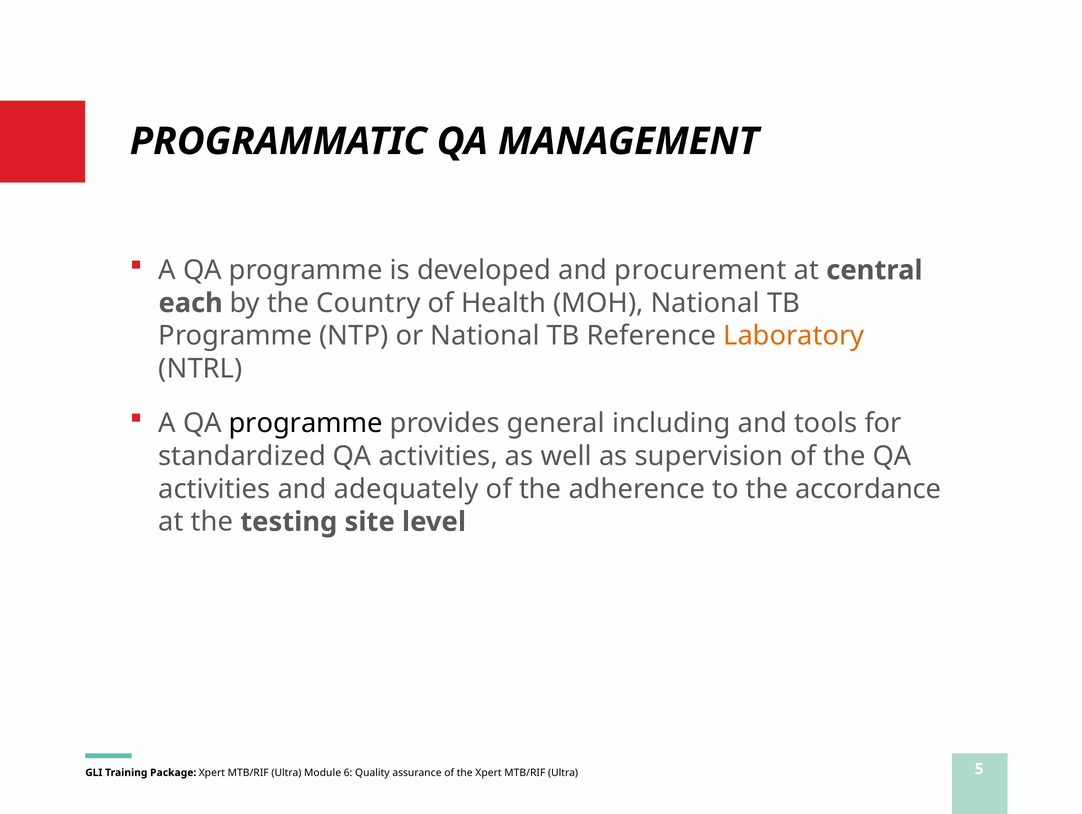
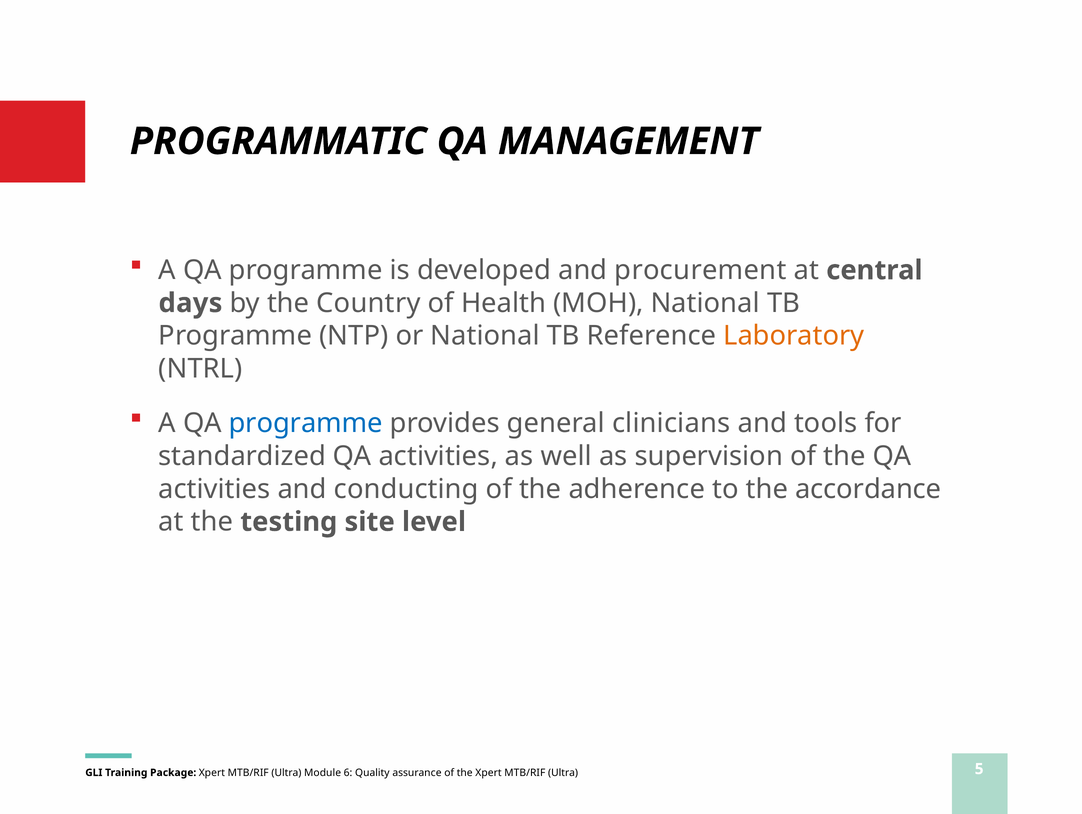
each: each -> days (190, 303)
programme colour: black -> blue (306, 424)
including: including -> clinicians (671, 424)
adequately: adequately -> conducting (406, 489)
